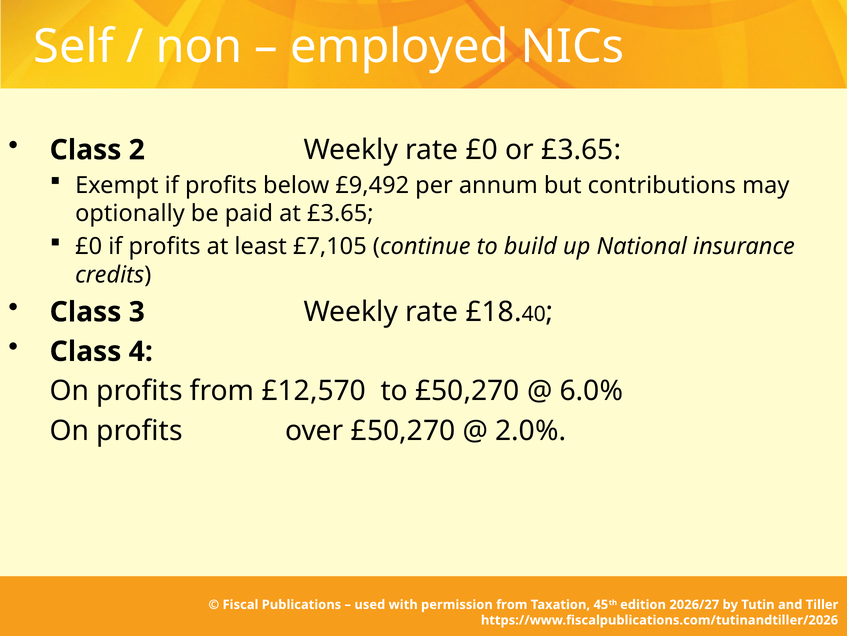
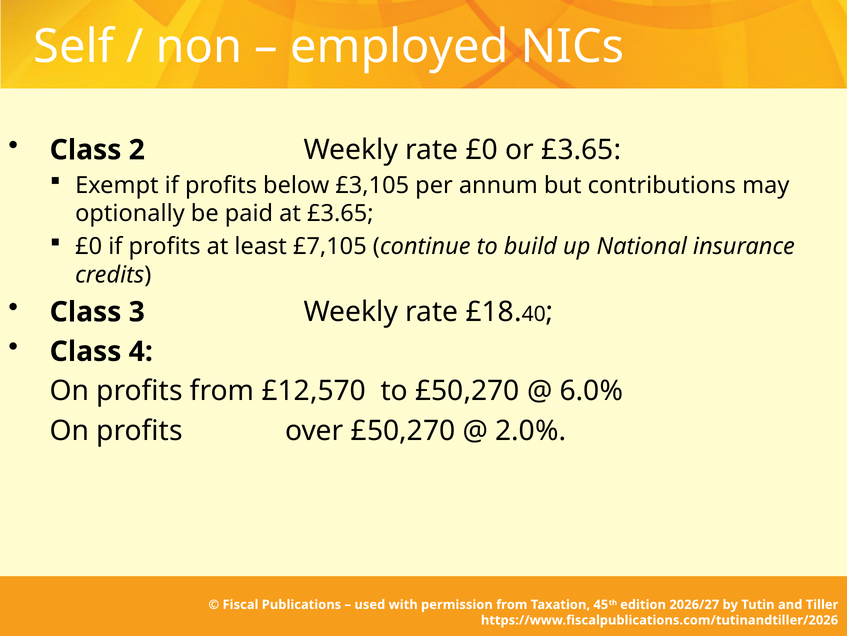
£9,492: £9,492 -> £3,105 (372, 185)
